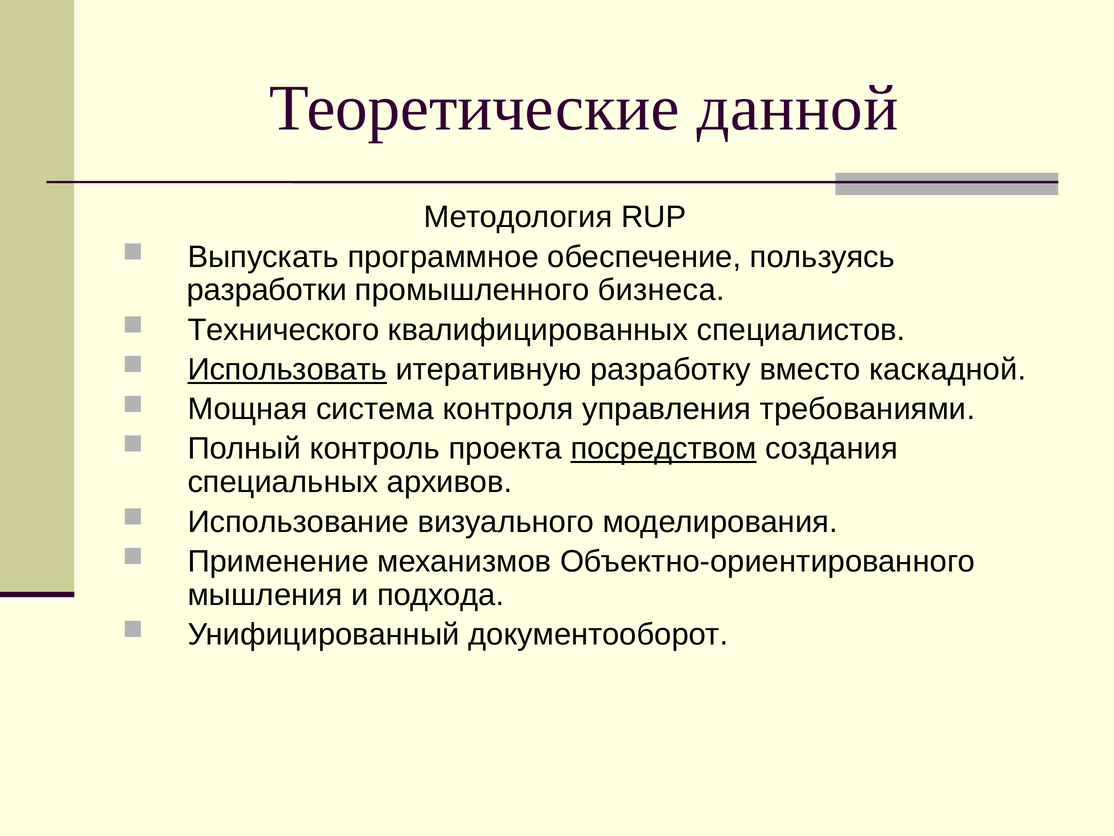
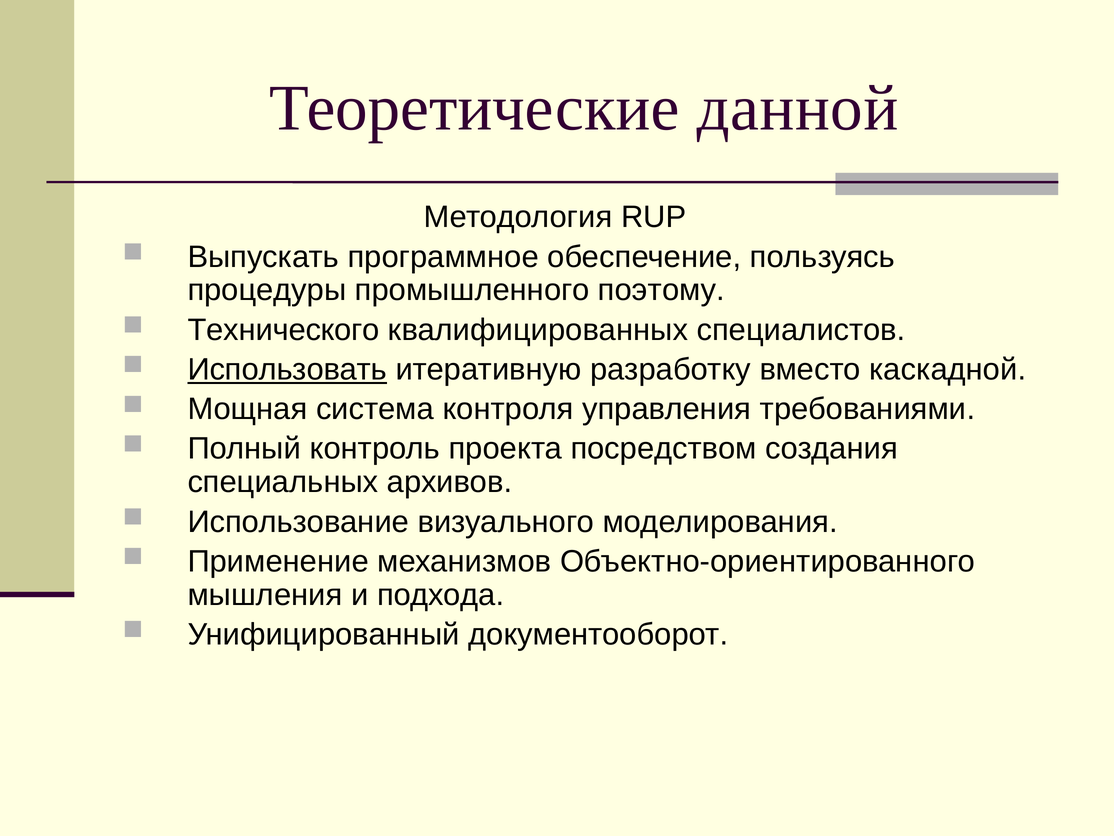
разработки: разработки -> процедуры (267, 290)
бизнеса: бизнеса -> поэтому (661, 290)
посредством underline: present -> none (664, 448)
